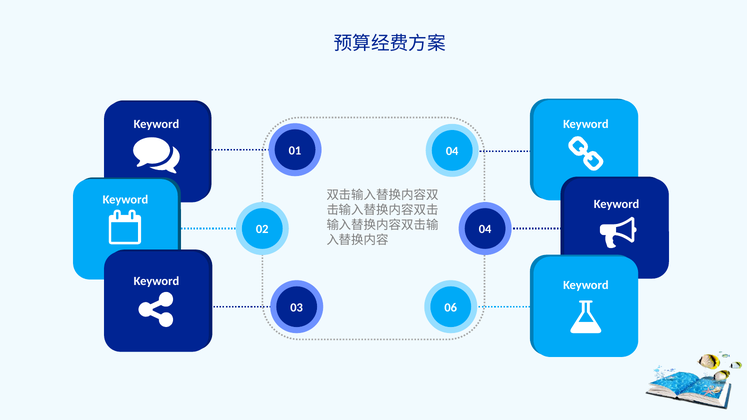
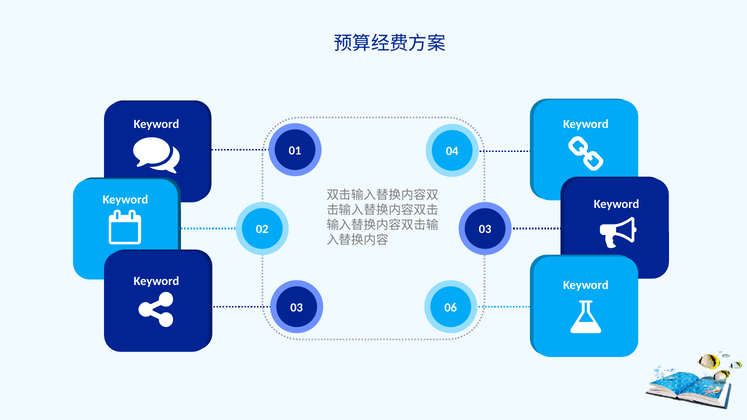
02 04: 04 -> 03 (485, 229)
